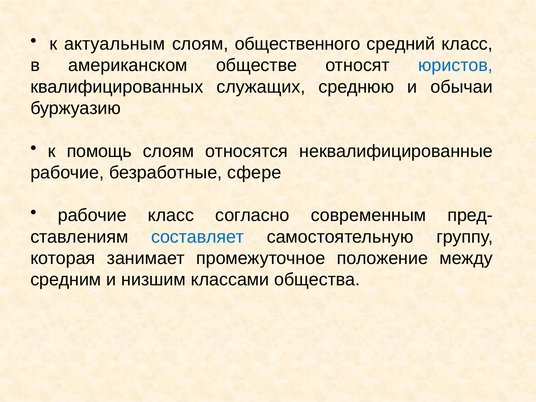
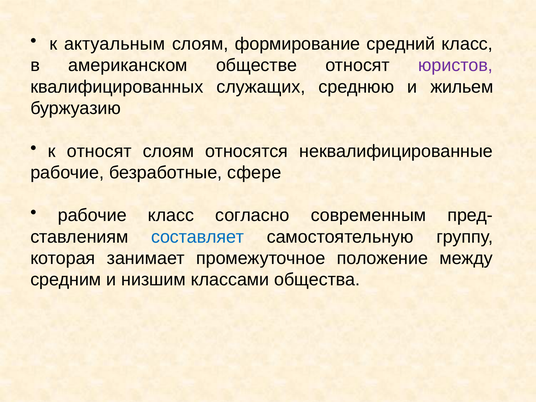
общественного: общественного -> формирование (298, 44)
юристов colour: blue -> purple (456, 65)
обычаи: обычаи -> жильем (462, 87)
к помощь: помощь -> относят (99, 151)
